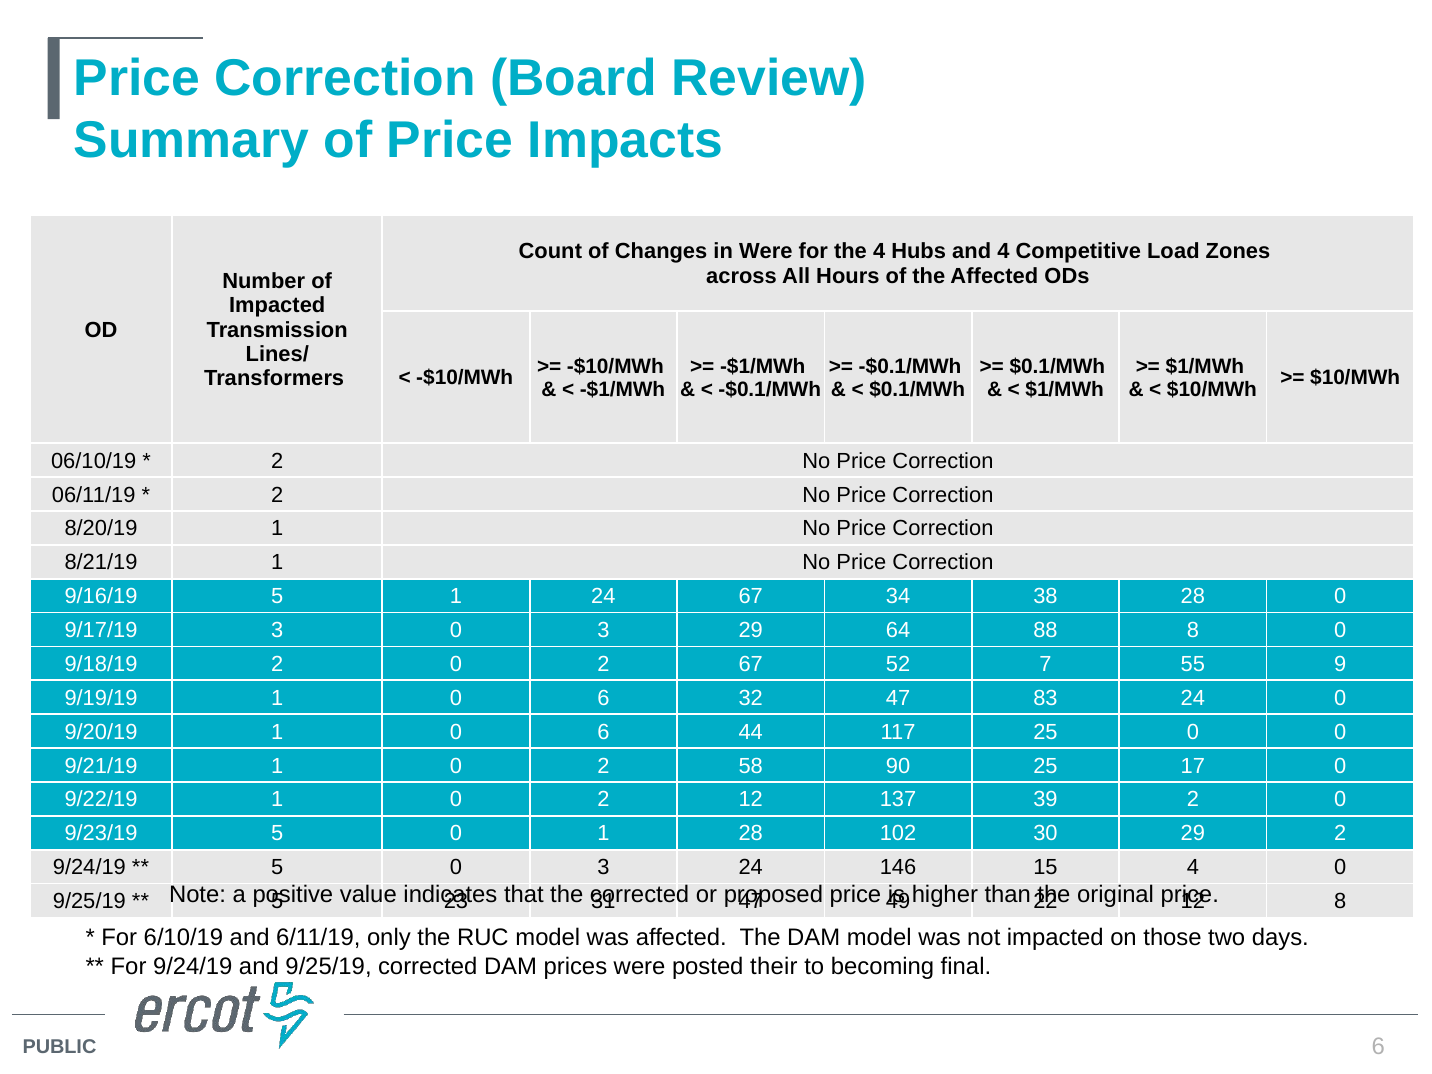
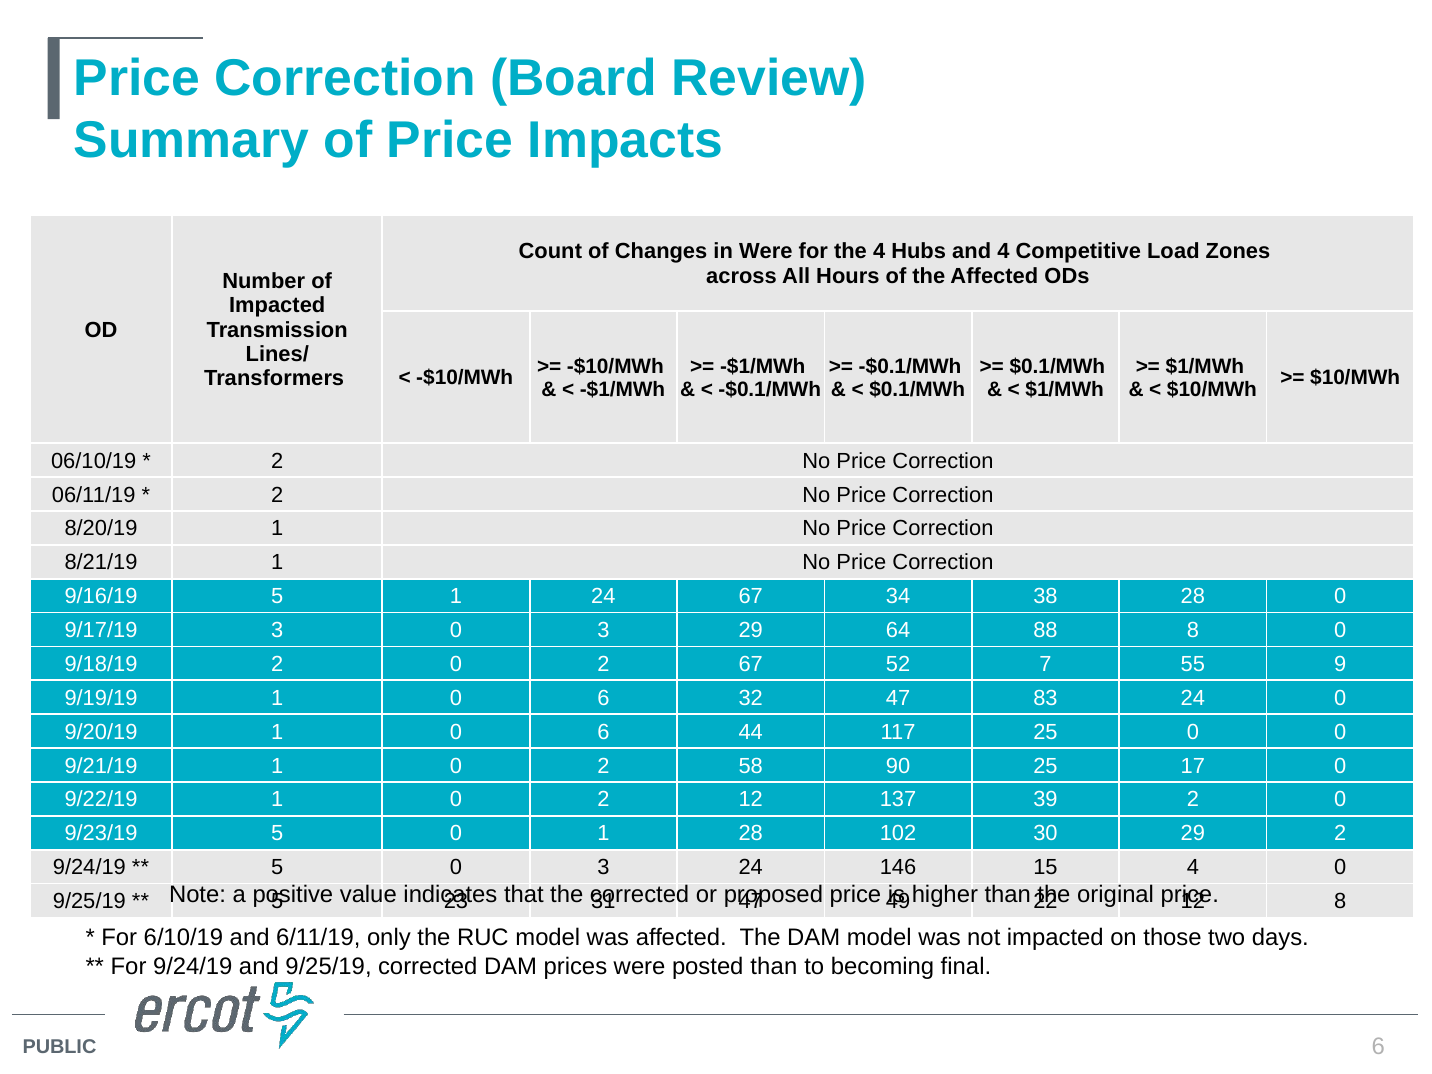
posted their: their -> than (774, 966)
